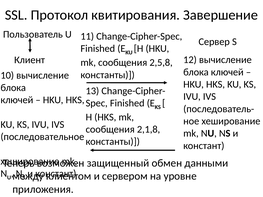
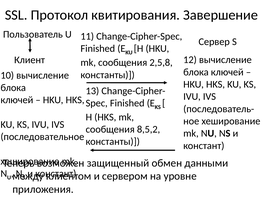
2,1,8: 2,1,8 -> 8,5,2 (149, 129)
